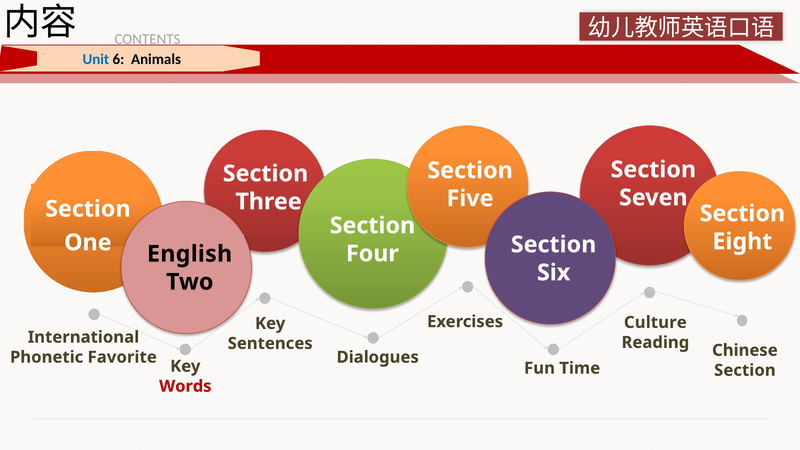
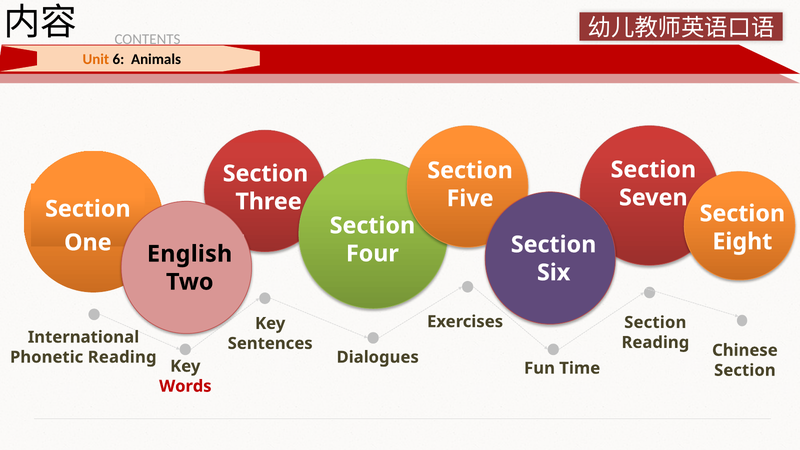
Unit colour: blue -> orange (96, 59)
Culture: Culture -> Section (655, 322)
Phonetic Favorite: Favorite -> Reading (122, 357)
